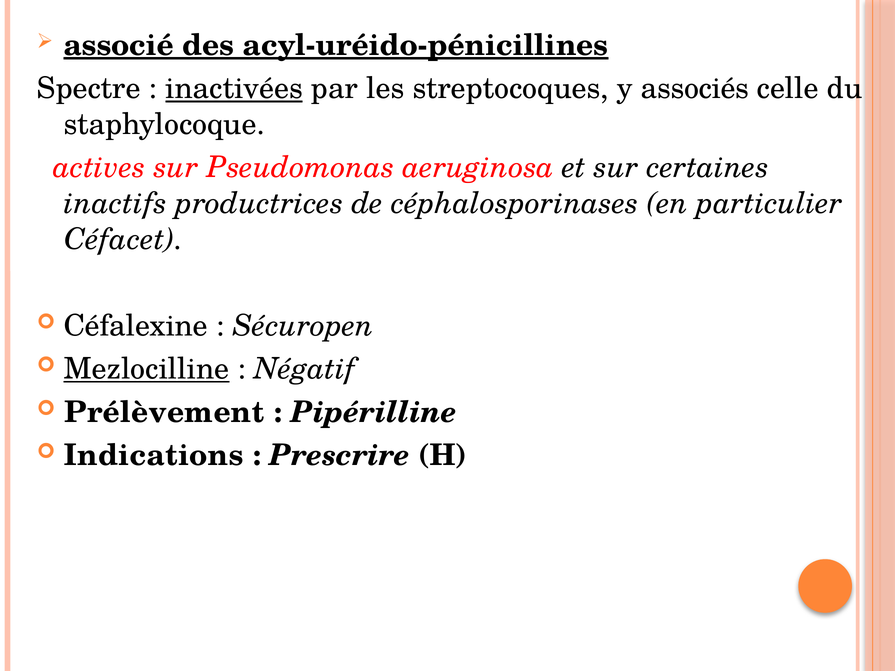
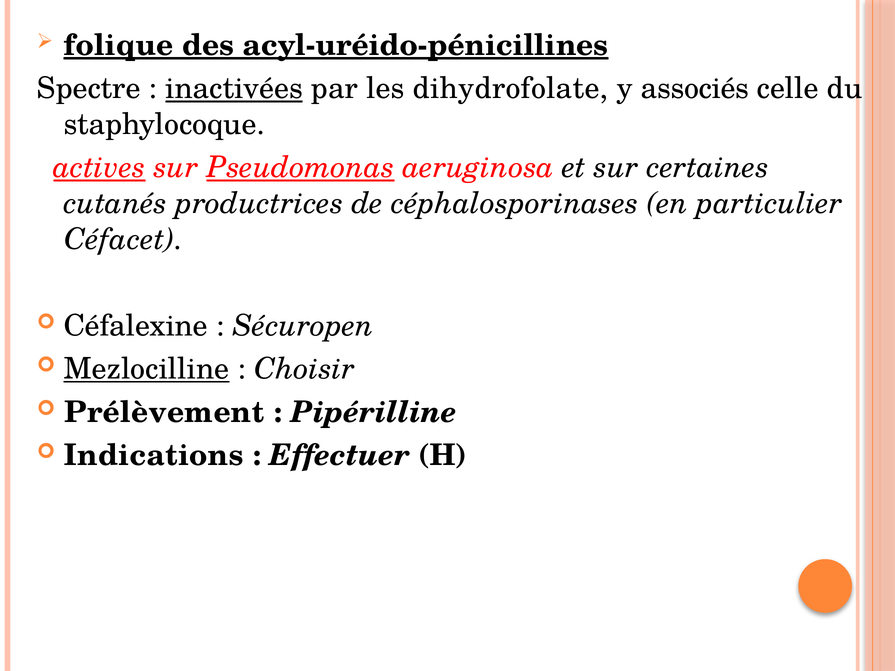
associé: associé -> folique (119, 45)
streptocoques: streptocoques -> dihydrofolate (510, 89)
actives underline: none -> present (99, 168)
Pseudomonas underline: none -> present (301, 168)
inactifs: inactifs -> cutanés (115, 204)
Négatif: Négatif -> Choisir (305, 369)
Prescrire: Prescrire -> Effectuer (340, 456)
